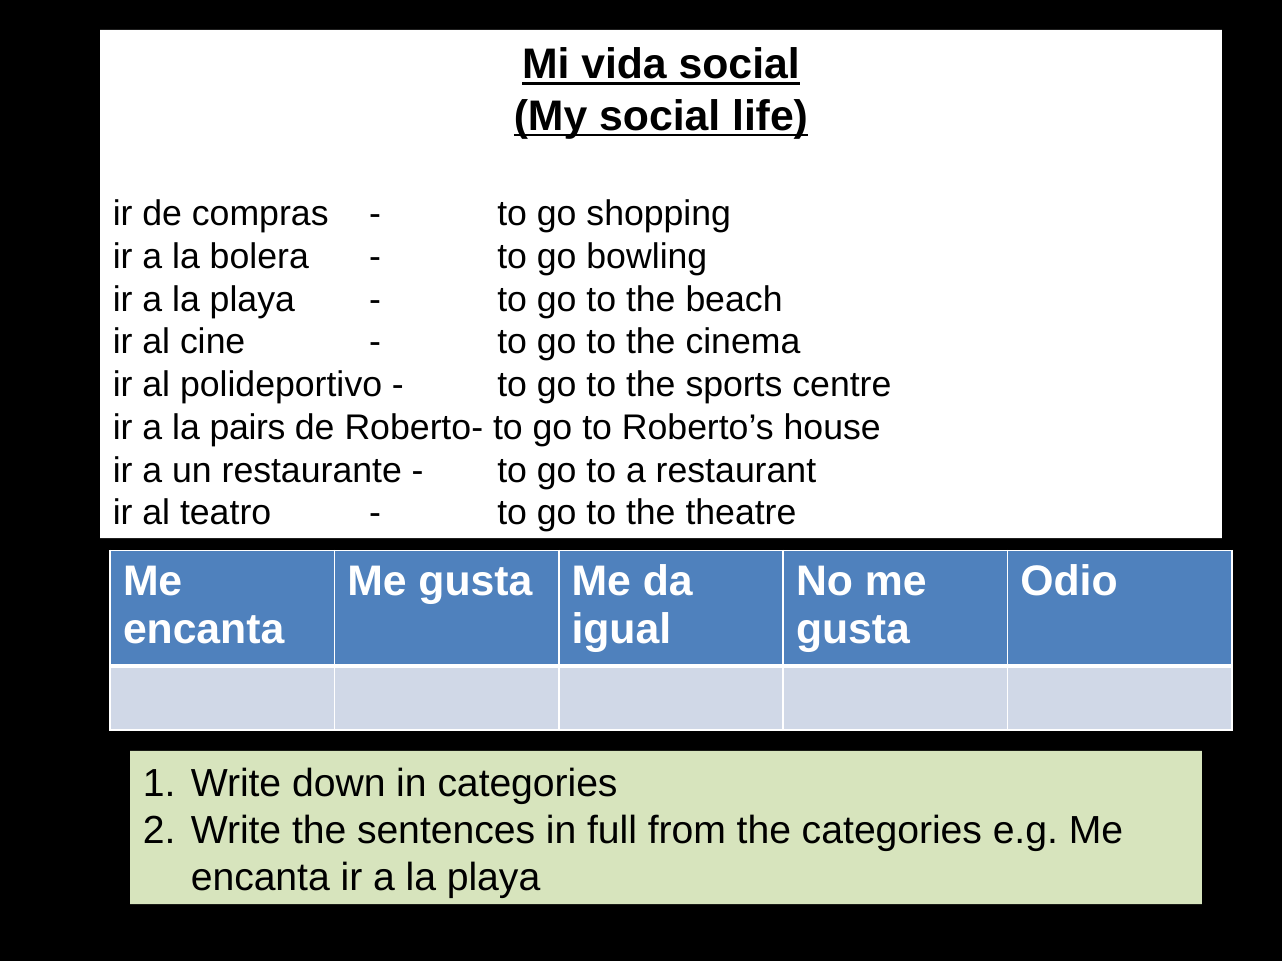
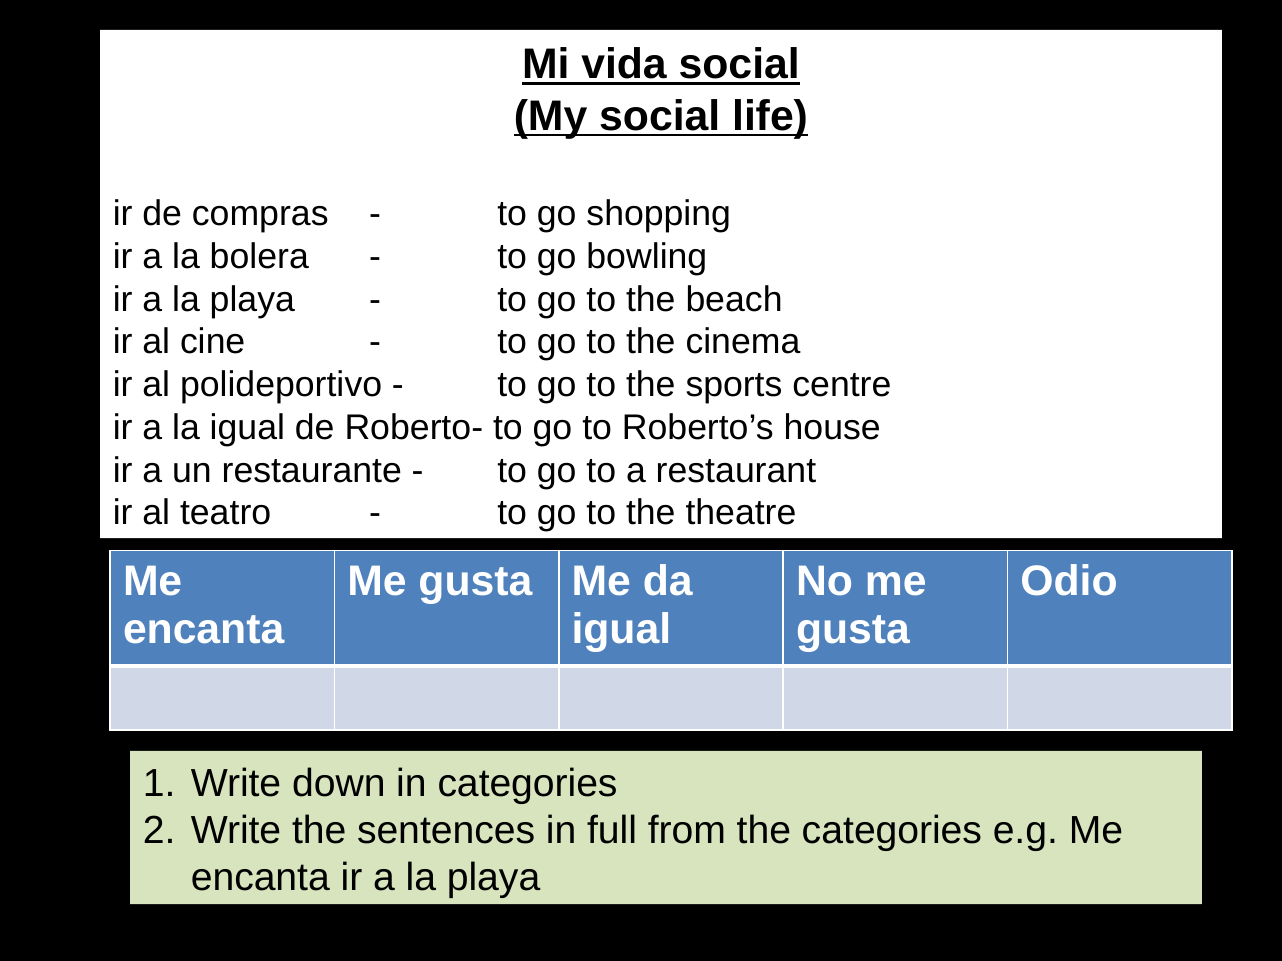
la pairs: pairs -> igual (247, 428)
